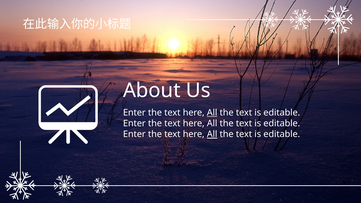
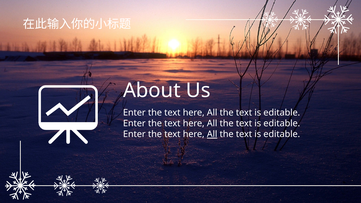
All underline: present -> none (212, 113)
